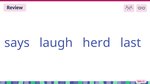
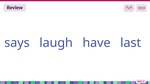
herd: herd -> have (97, 43)
